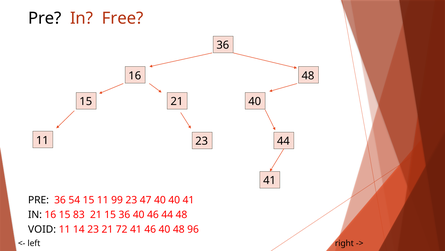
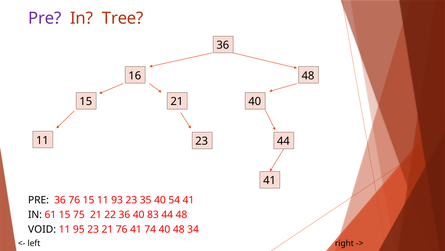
Pre colour: black -> purple (45, 18)
Free: Free -> Tree (123, 18)
36 54: 54 -> 76 (74, 200)
99: 99 -> 93 (117, 200)
47: 47 -> 35 (146, 200)
40 40: 40 -> 54 (174, 200)
IN 16: 16 -> 61 (50, 214)
83: 83 -> 75 (79, 214)
15: 15 -> 22 (110, 214)
40 46: 46 -> 83 (153, 214)
14: 14 -> 95 (79, 229)
21 72: 72 -> 76 (122, 229)
41 46: 46 -> 74 (150, 229)
96: 96 -> 34 (193, 229)
